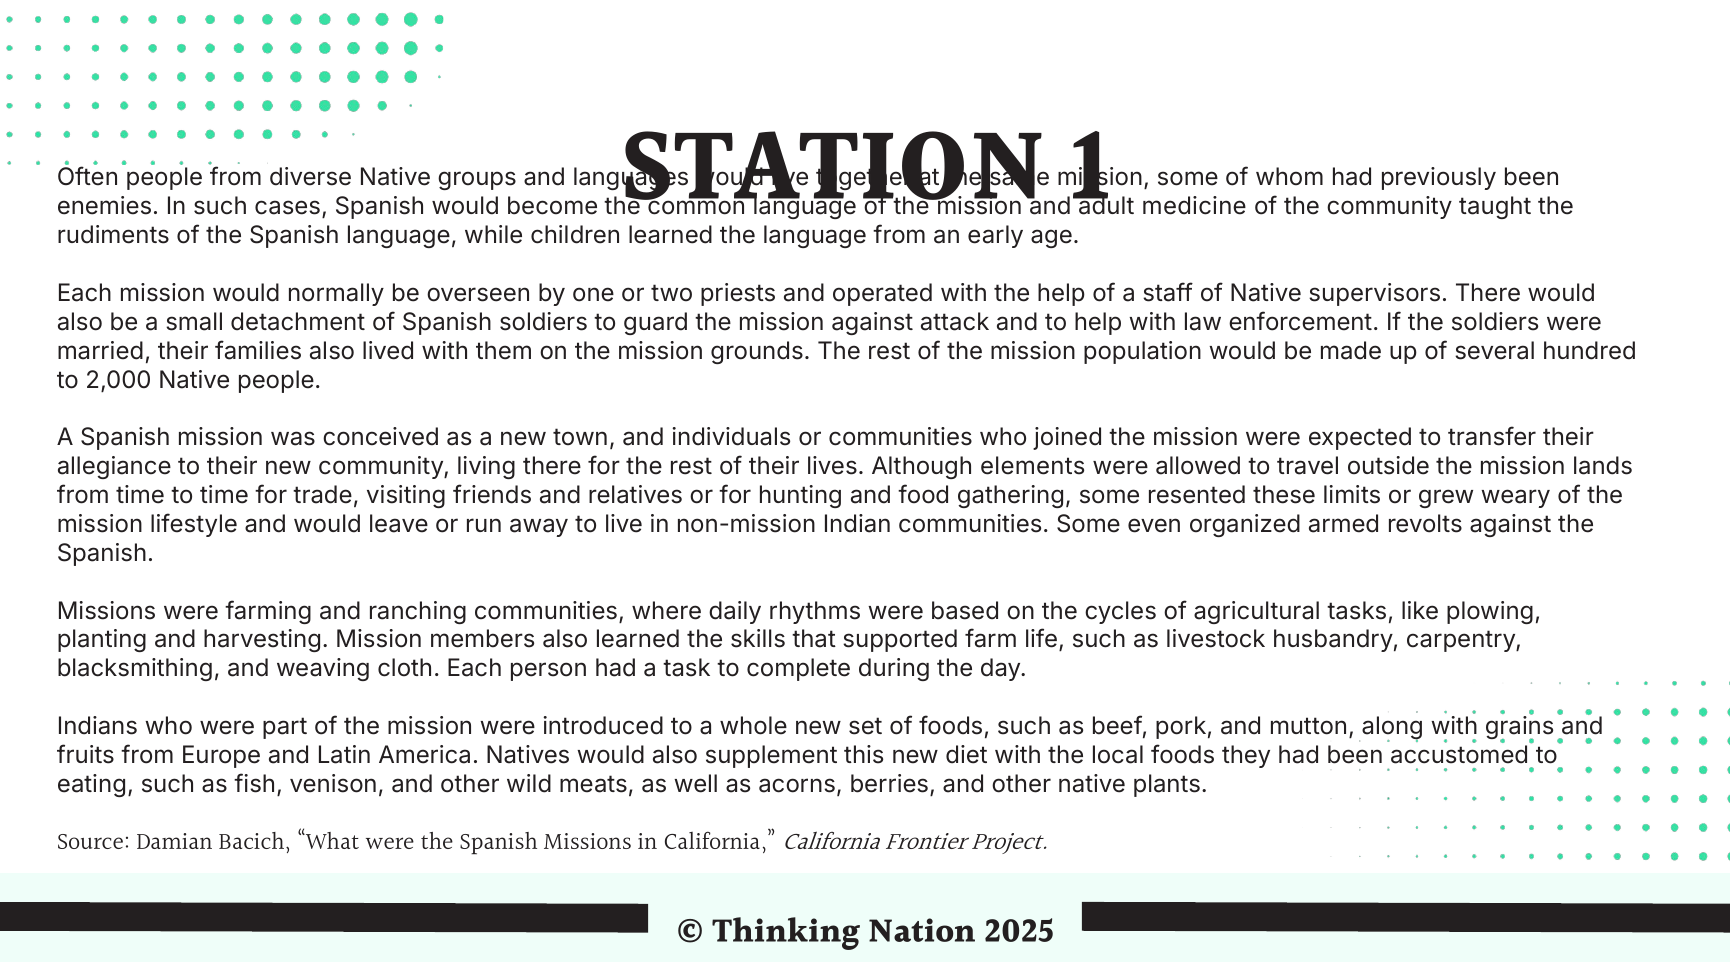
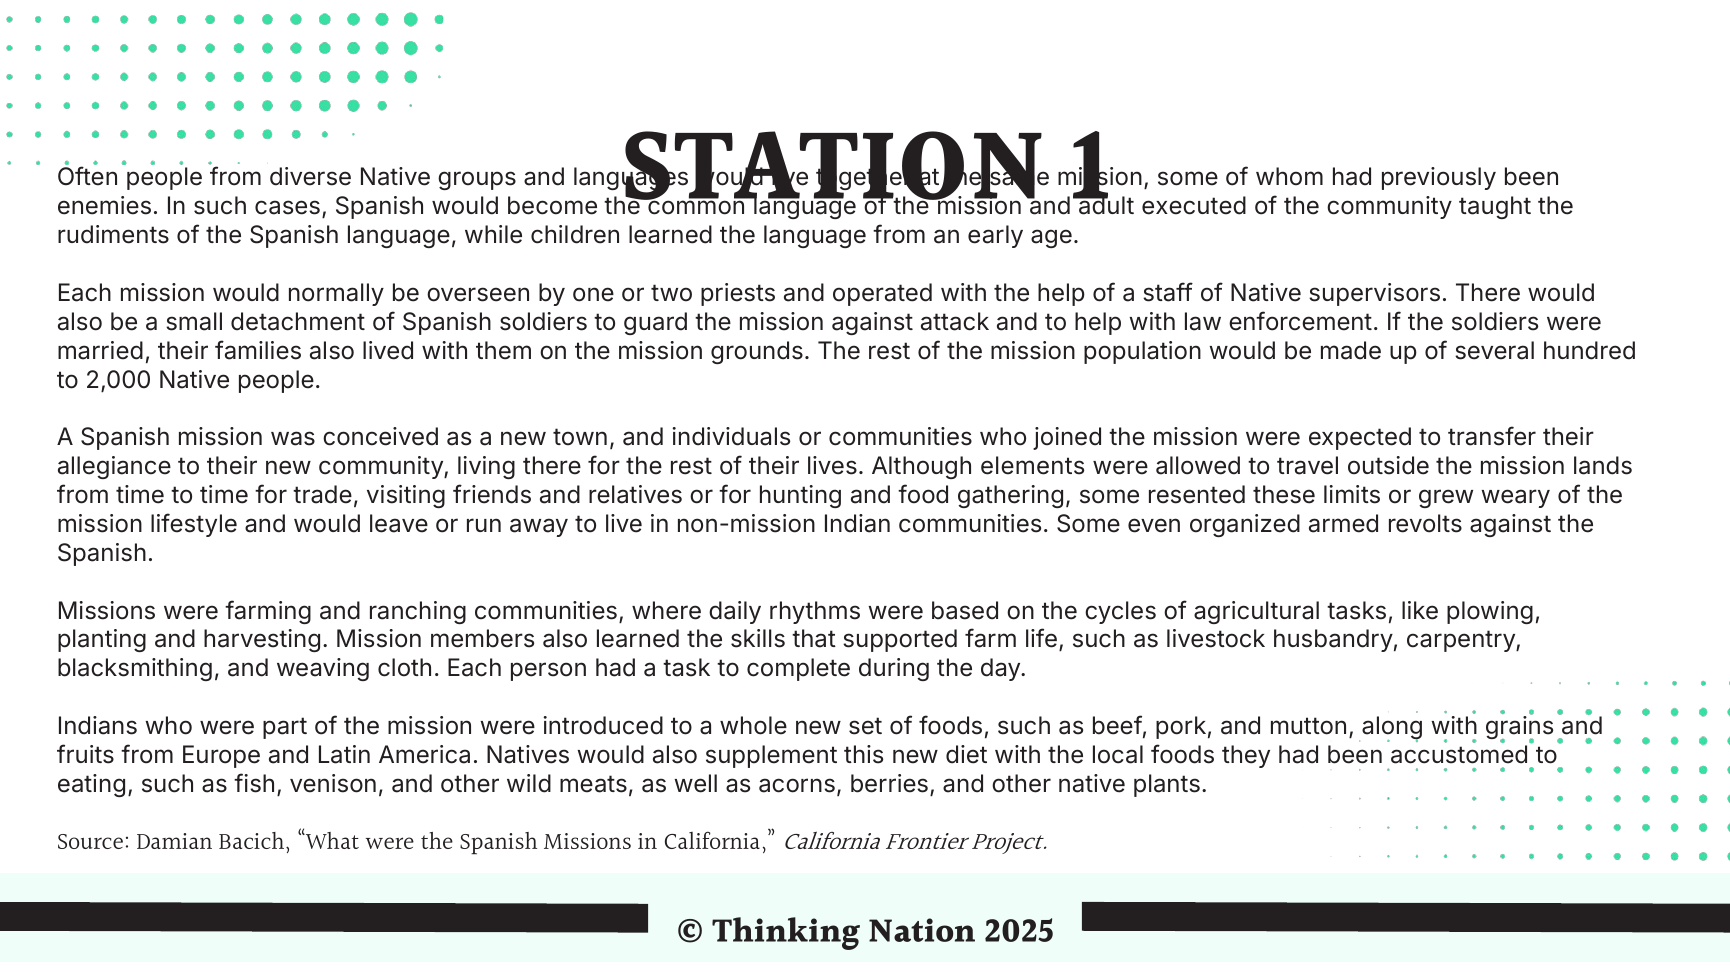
medicine: medicine -> executed (1194, 207)
